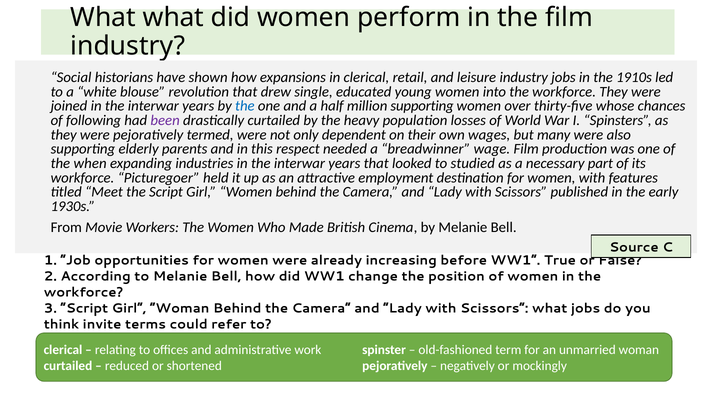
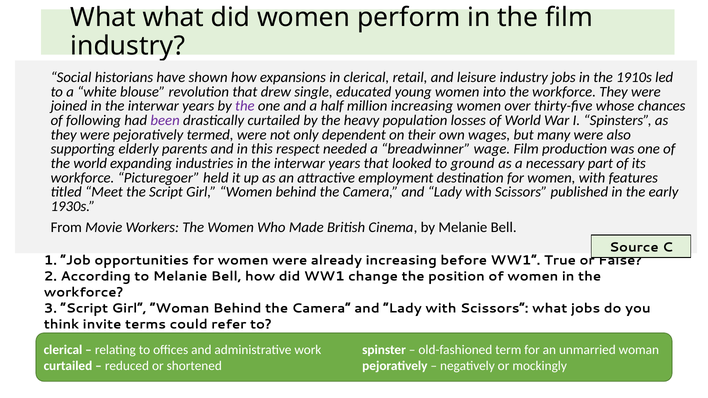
the colour: blue -> purple (245, 106)
million supporting: supporting -> increasing (422, 106)
the when: when -> world (90, 164)
studied: studied -> ground (473, 164)
